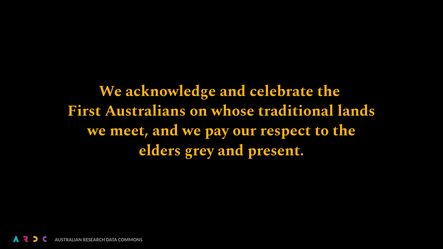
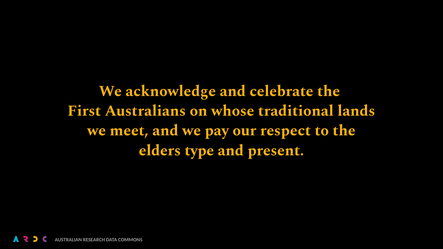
grey: grey -> type (199, 150)
